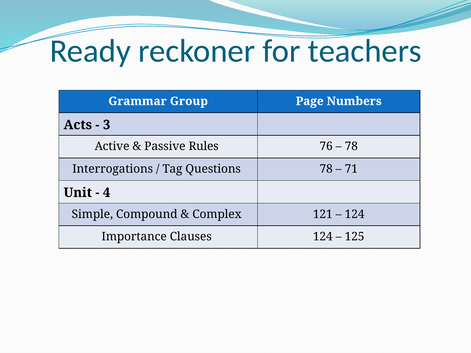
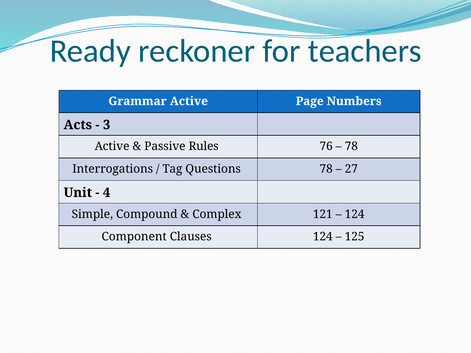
Grammar Group: Group -> Active (189, 101)
71: 71 -> 27 (351, 169)
Importance: Importance -> Component (134, 237)
